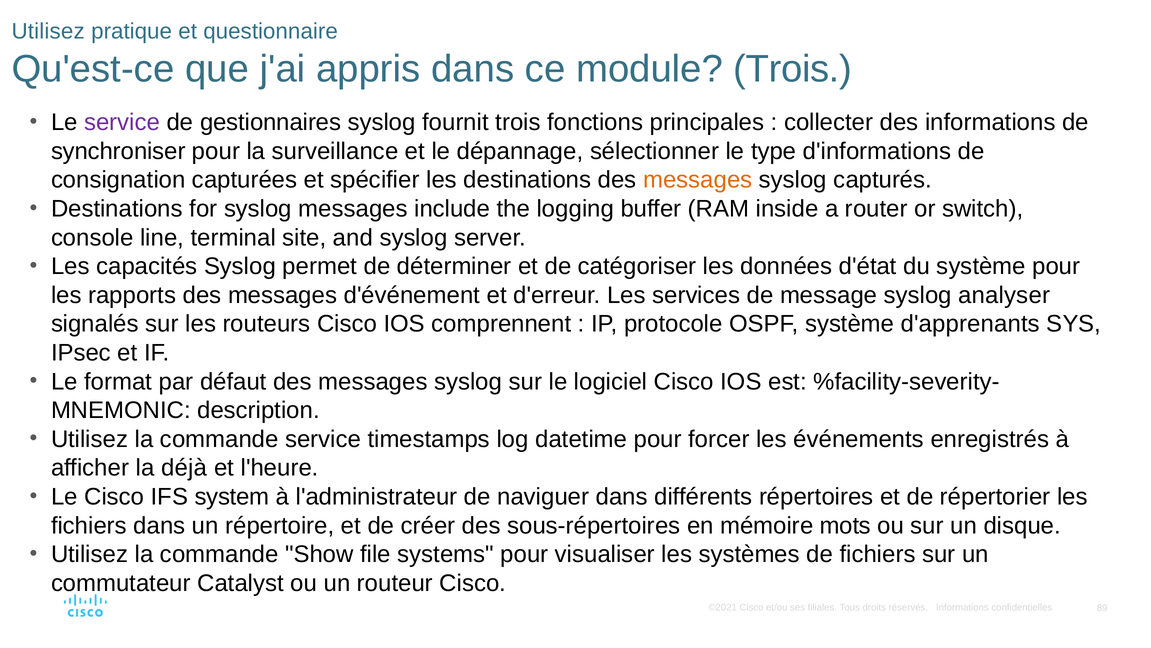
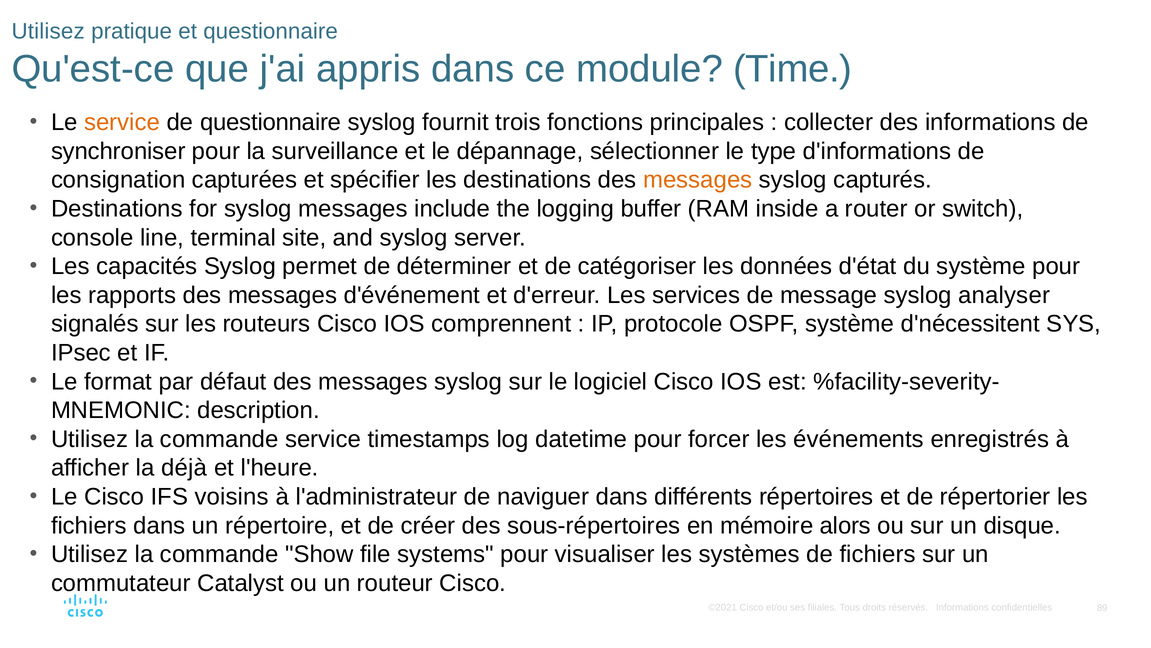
module Trois: Trois -> Time (793, 69)
service colour: purple -> orange (122, 122)
de gestionnaires: gestionnaires -> questionnaire (271, 122)
d'apprenants: d'apprenants -> d'nécessitent (970, 324)
system: system -> voisins (232, 496)
mots: mots -> alors (845, 525)
